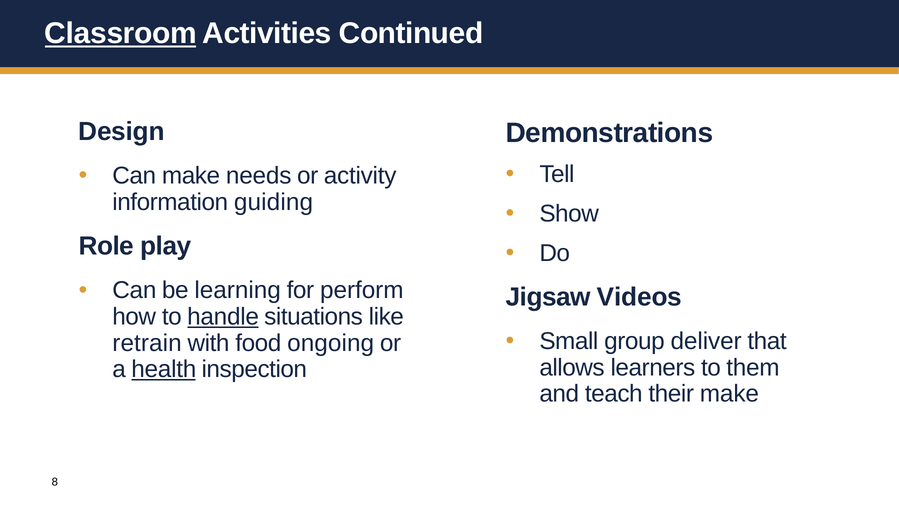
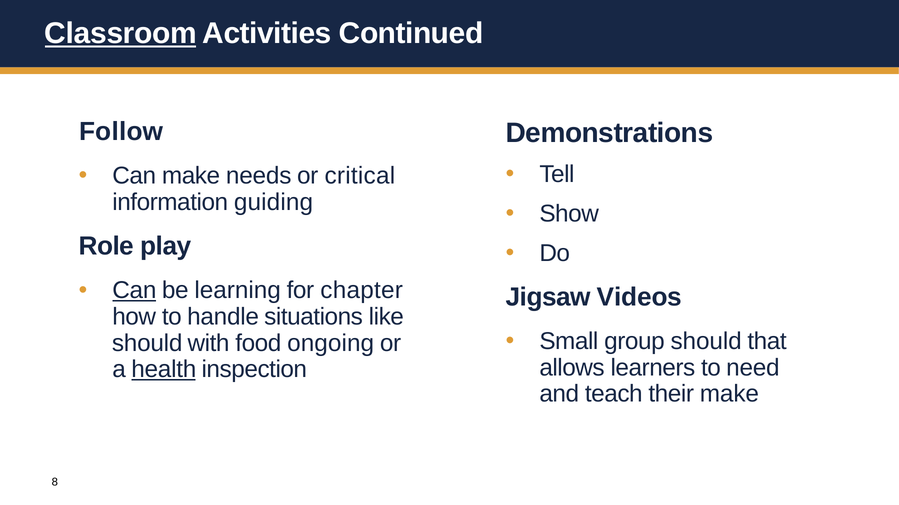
Design: Design -> Follow (121, 132)
activity: activity -> critical (360, 176)
Can underline: none -> present (134, 291)
perform: perform -> chapter (362, 291)
handle underline: present -> none (223, 317)
group deliver: deliver -> should (706, 342)
retrain: retrain -> should (147, 344)
them: them -> need (753, 368)
